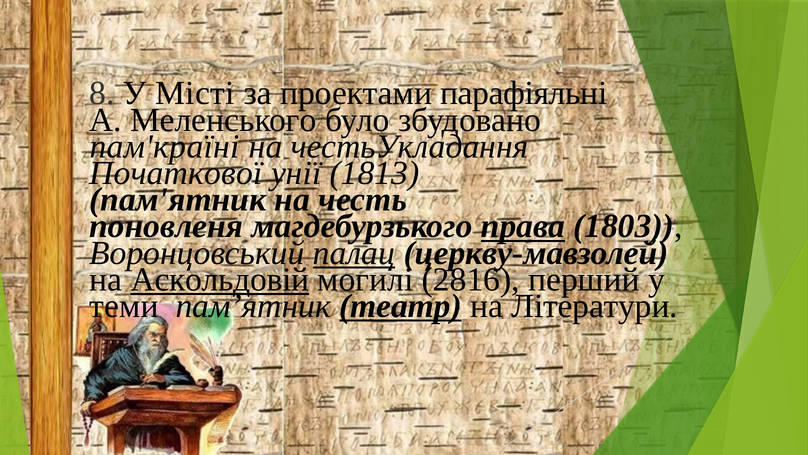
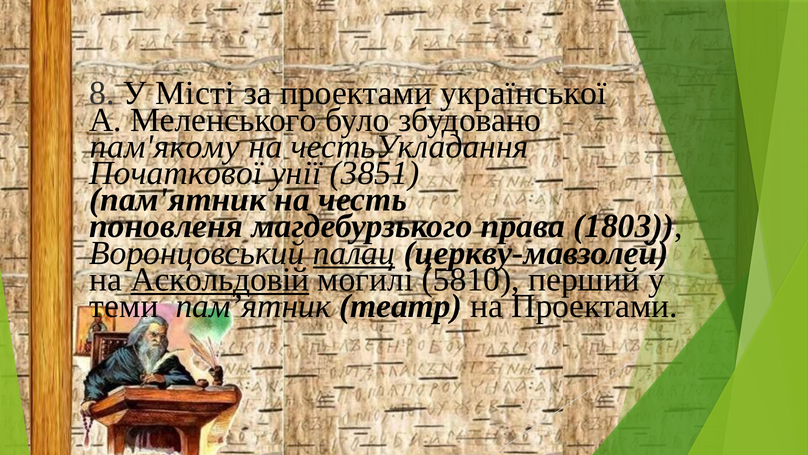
парафіяльні: парафіяльні -> української (523, 93)
пам'країні: пам'країні -> пам'якому (165, 146)
1813: 1813 -> 3851 (375, 173)
права underline: present -> none (523, 226)
2816: 2816 -> 5810 (471, 279)
театр underline: present -> none (401, 306)
на Літератури: Літератури -> Проектами (595, 306)
